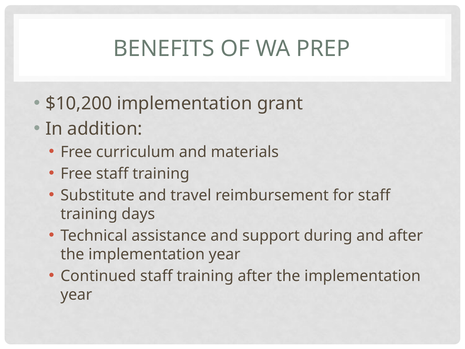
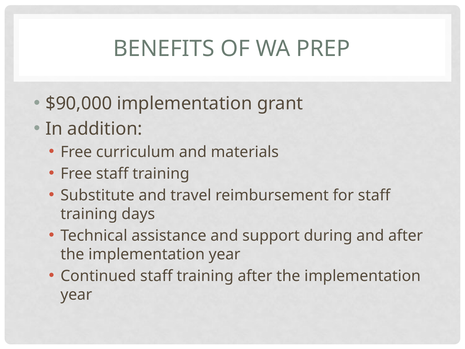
$10,200: $10,200 -> $90,000 (79, 104)
